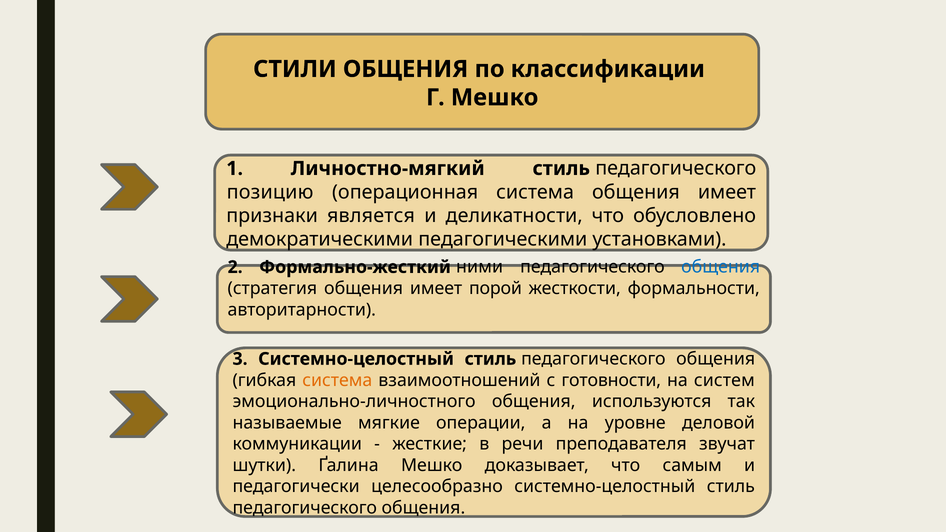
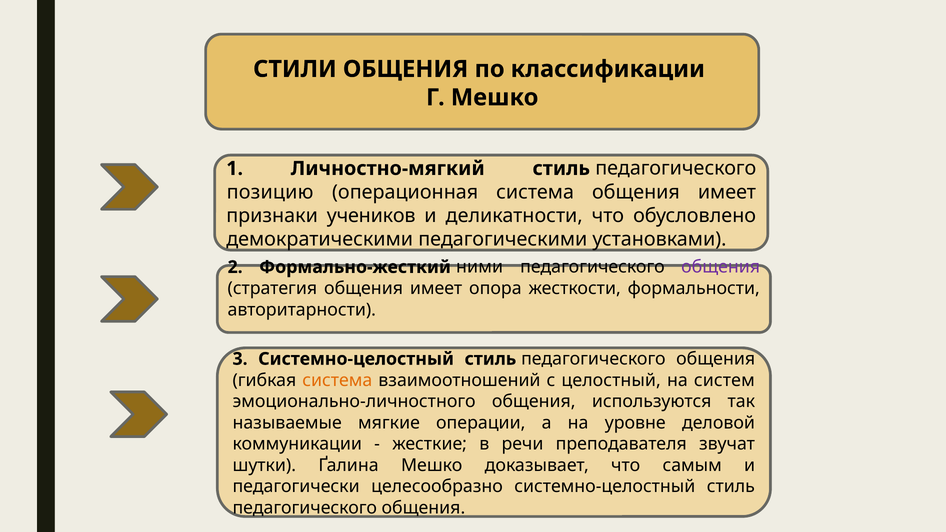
является: является -> учеников (371, 216)
общения colour: blue -> purple (721, 267)
порой: порой -> опора (495, 288)
готовности: готовности -> целостный (611, 380)
